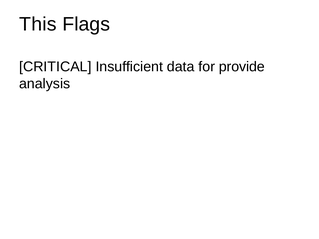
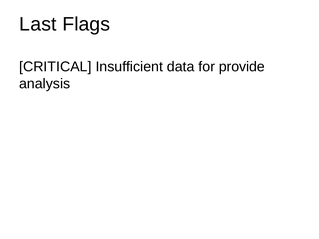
This: This -> Last (38, 24)
